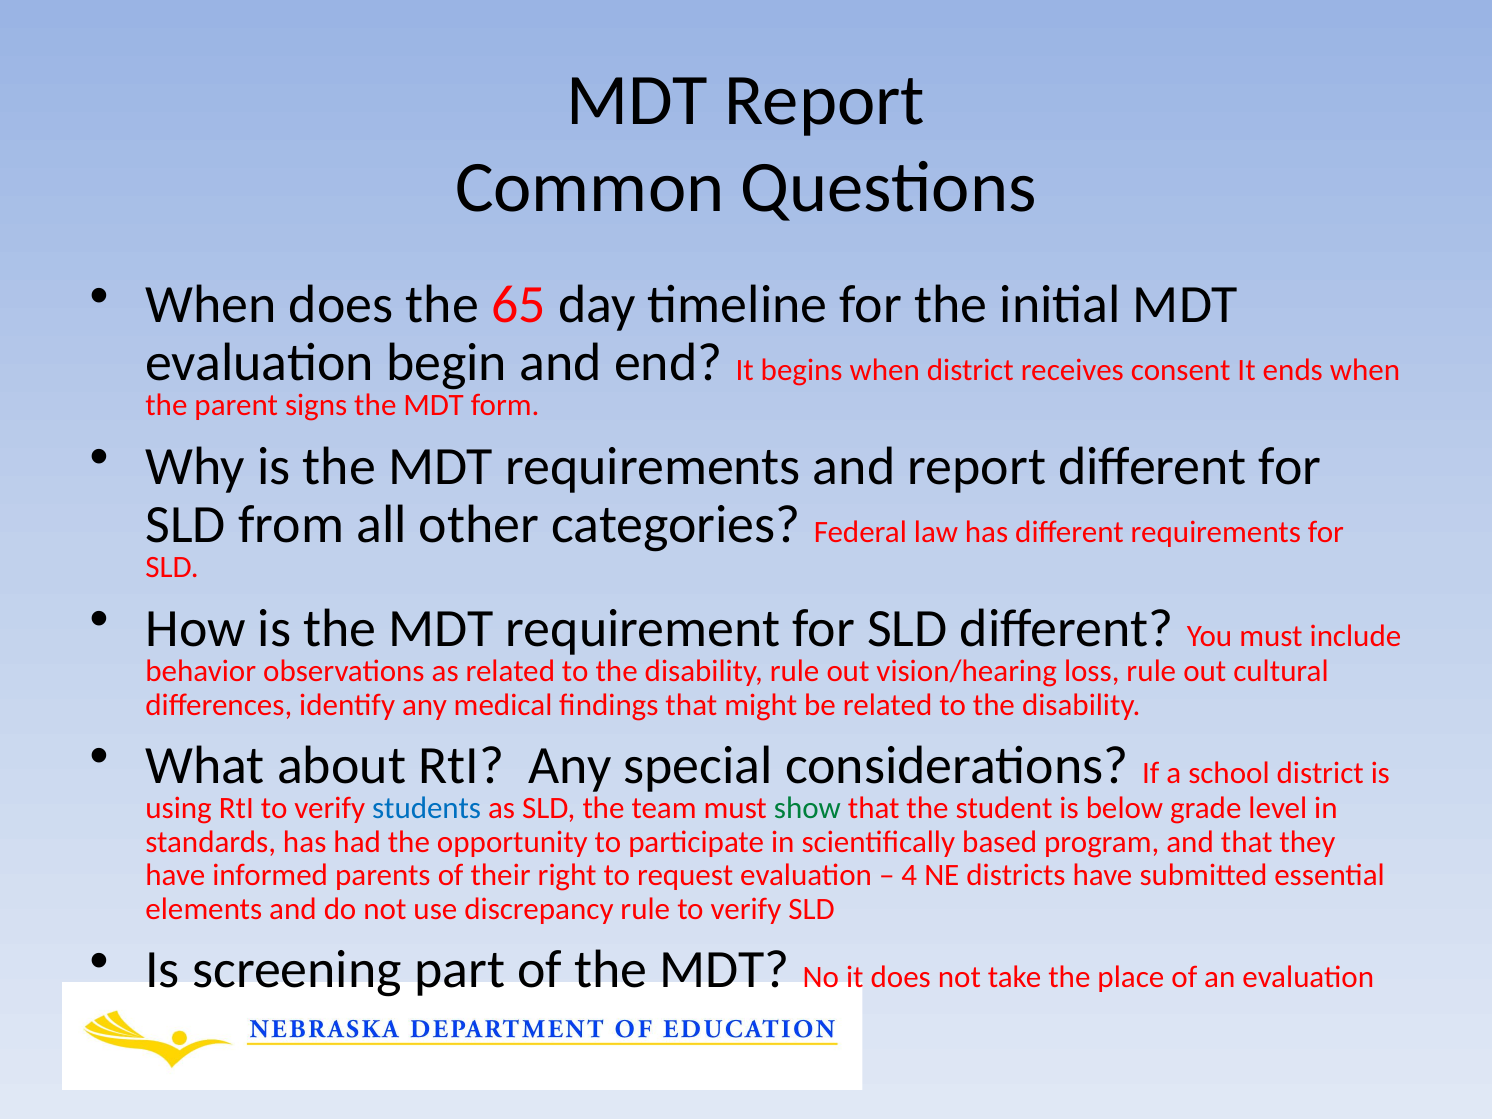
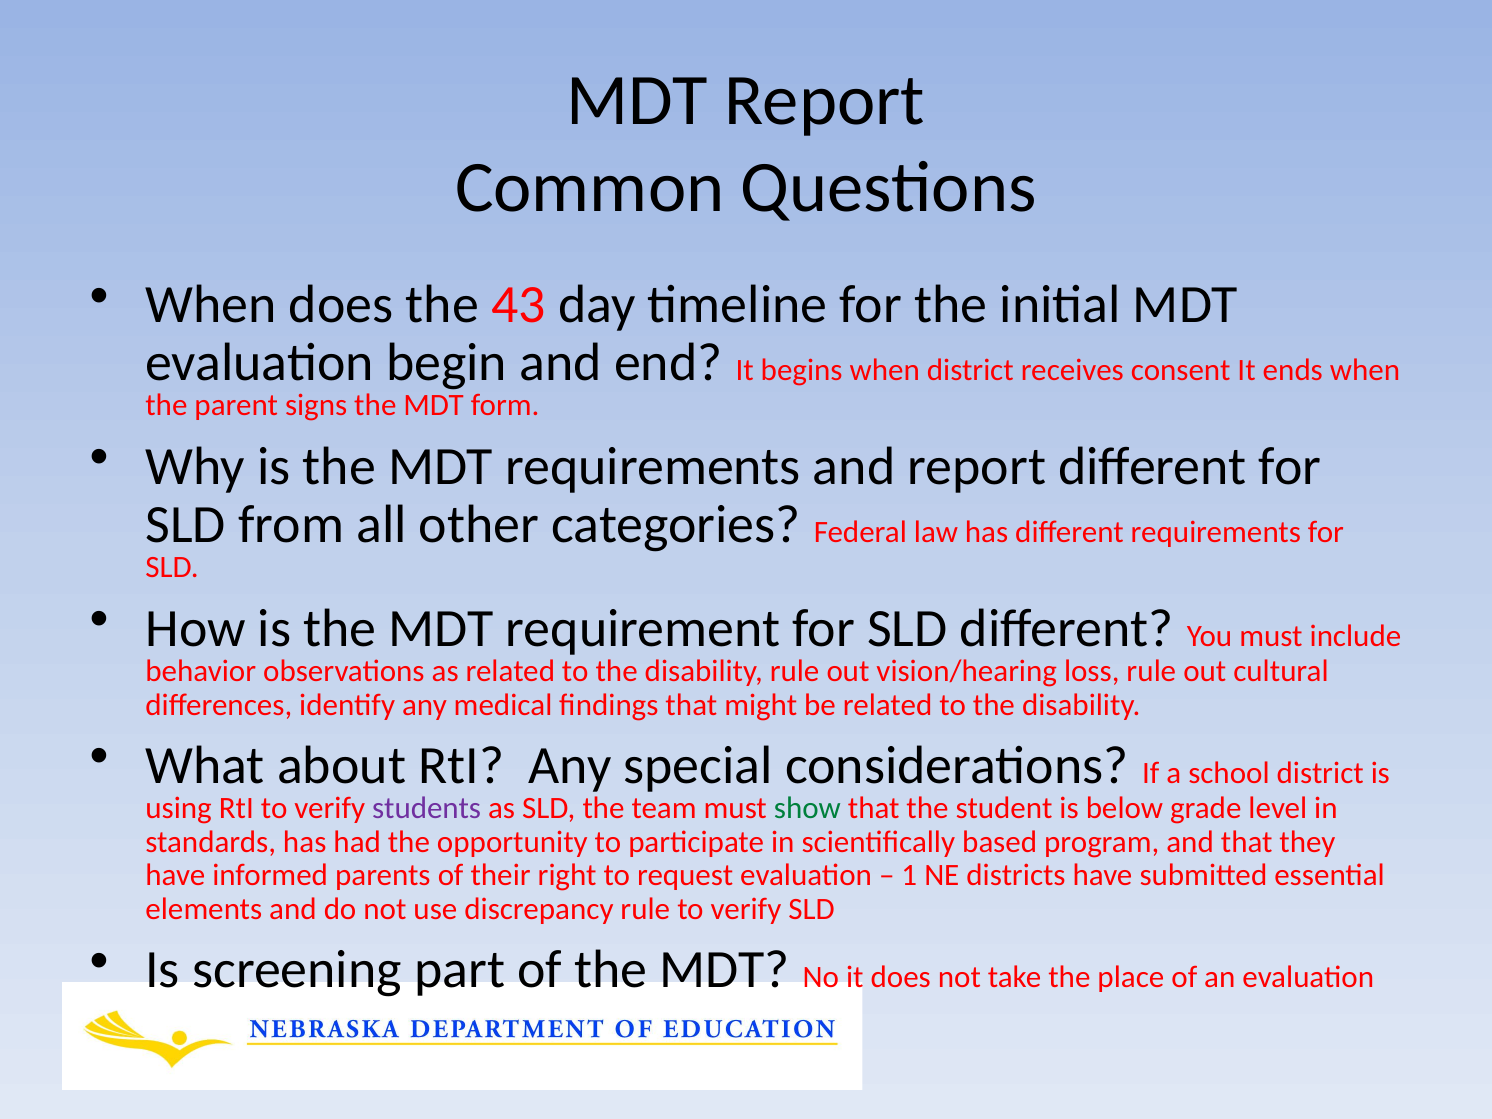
65: 65 -> 43 (519, 305)
students colour: blue -> purple (427, 808)
4: 4 -> 1 (909, 876)
